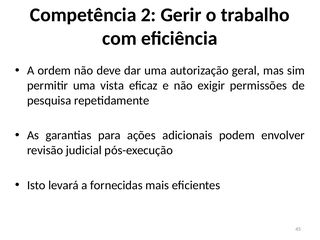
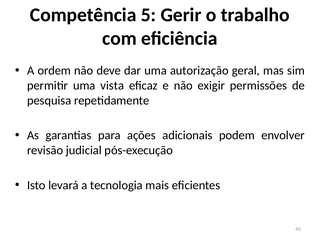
2: 2 -> 5 (148, 15)
fornecidas: fornecidas -> tecnologia (116, 185)
